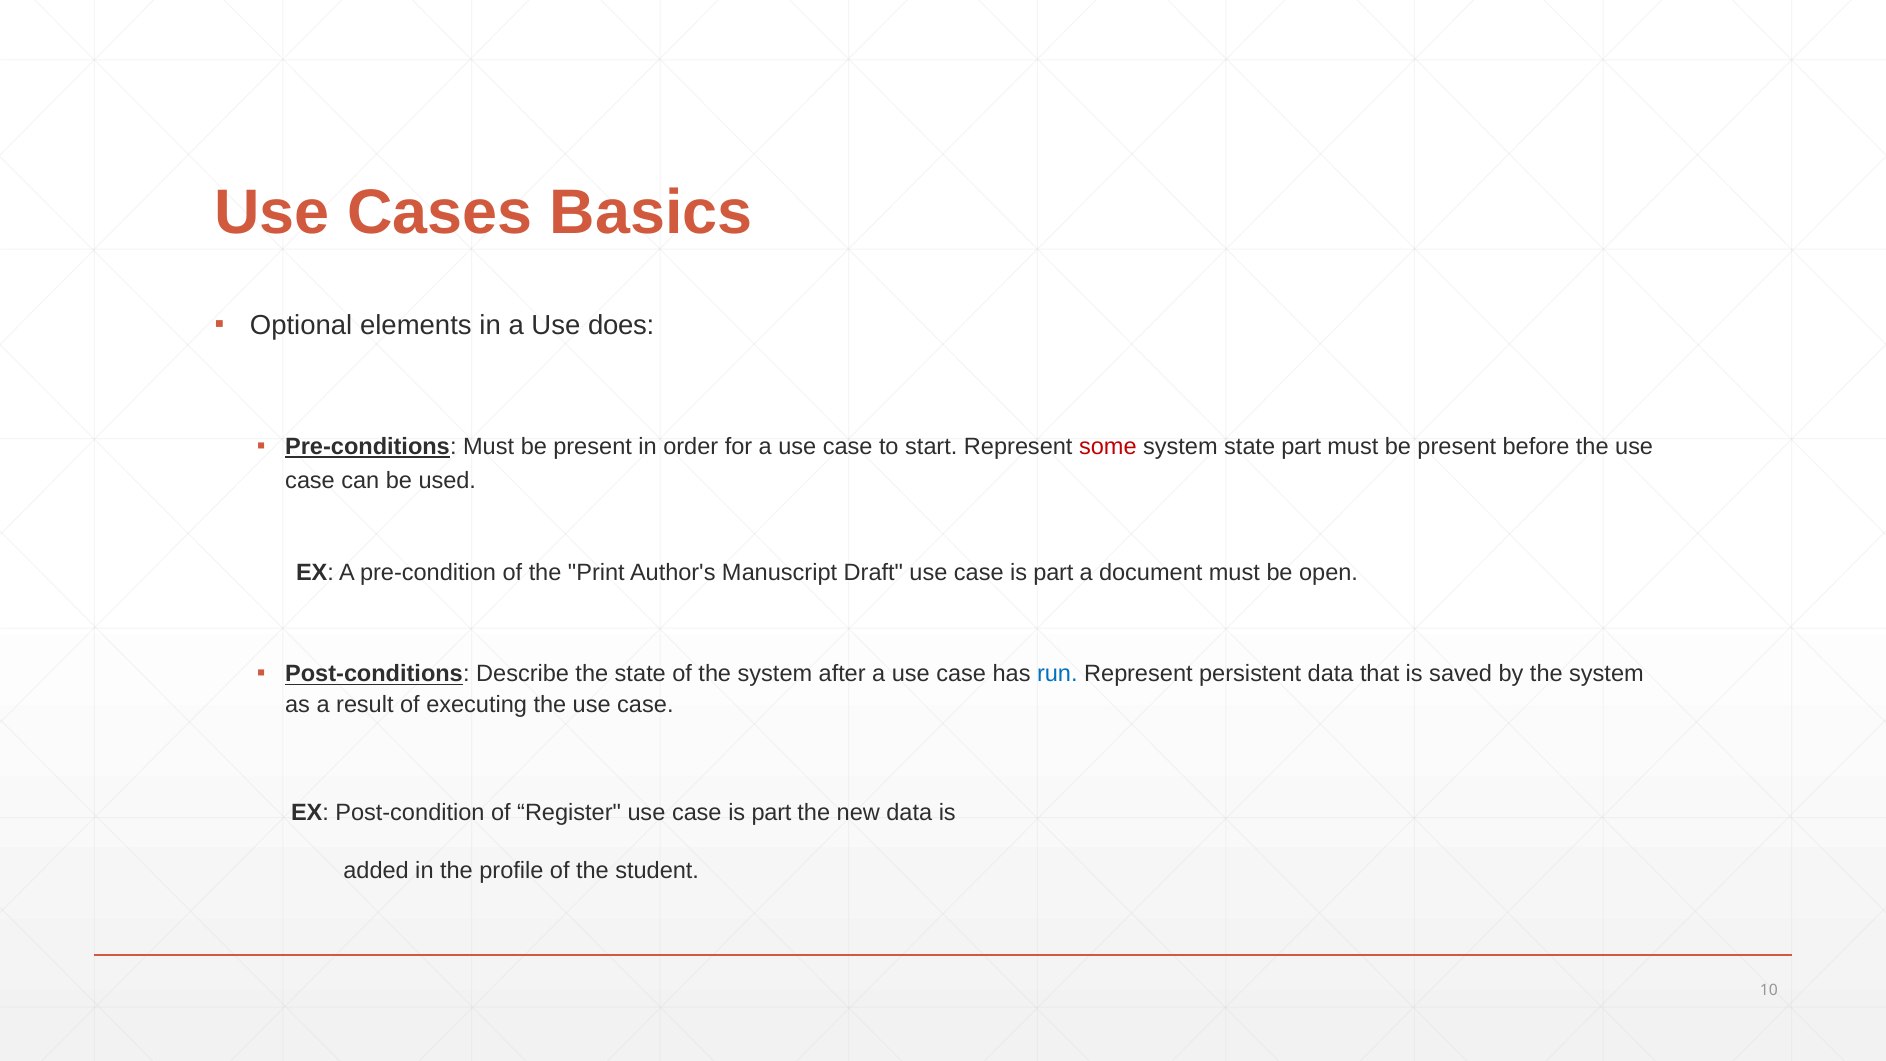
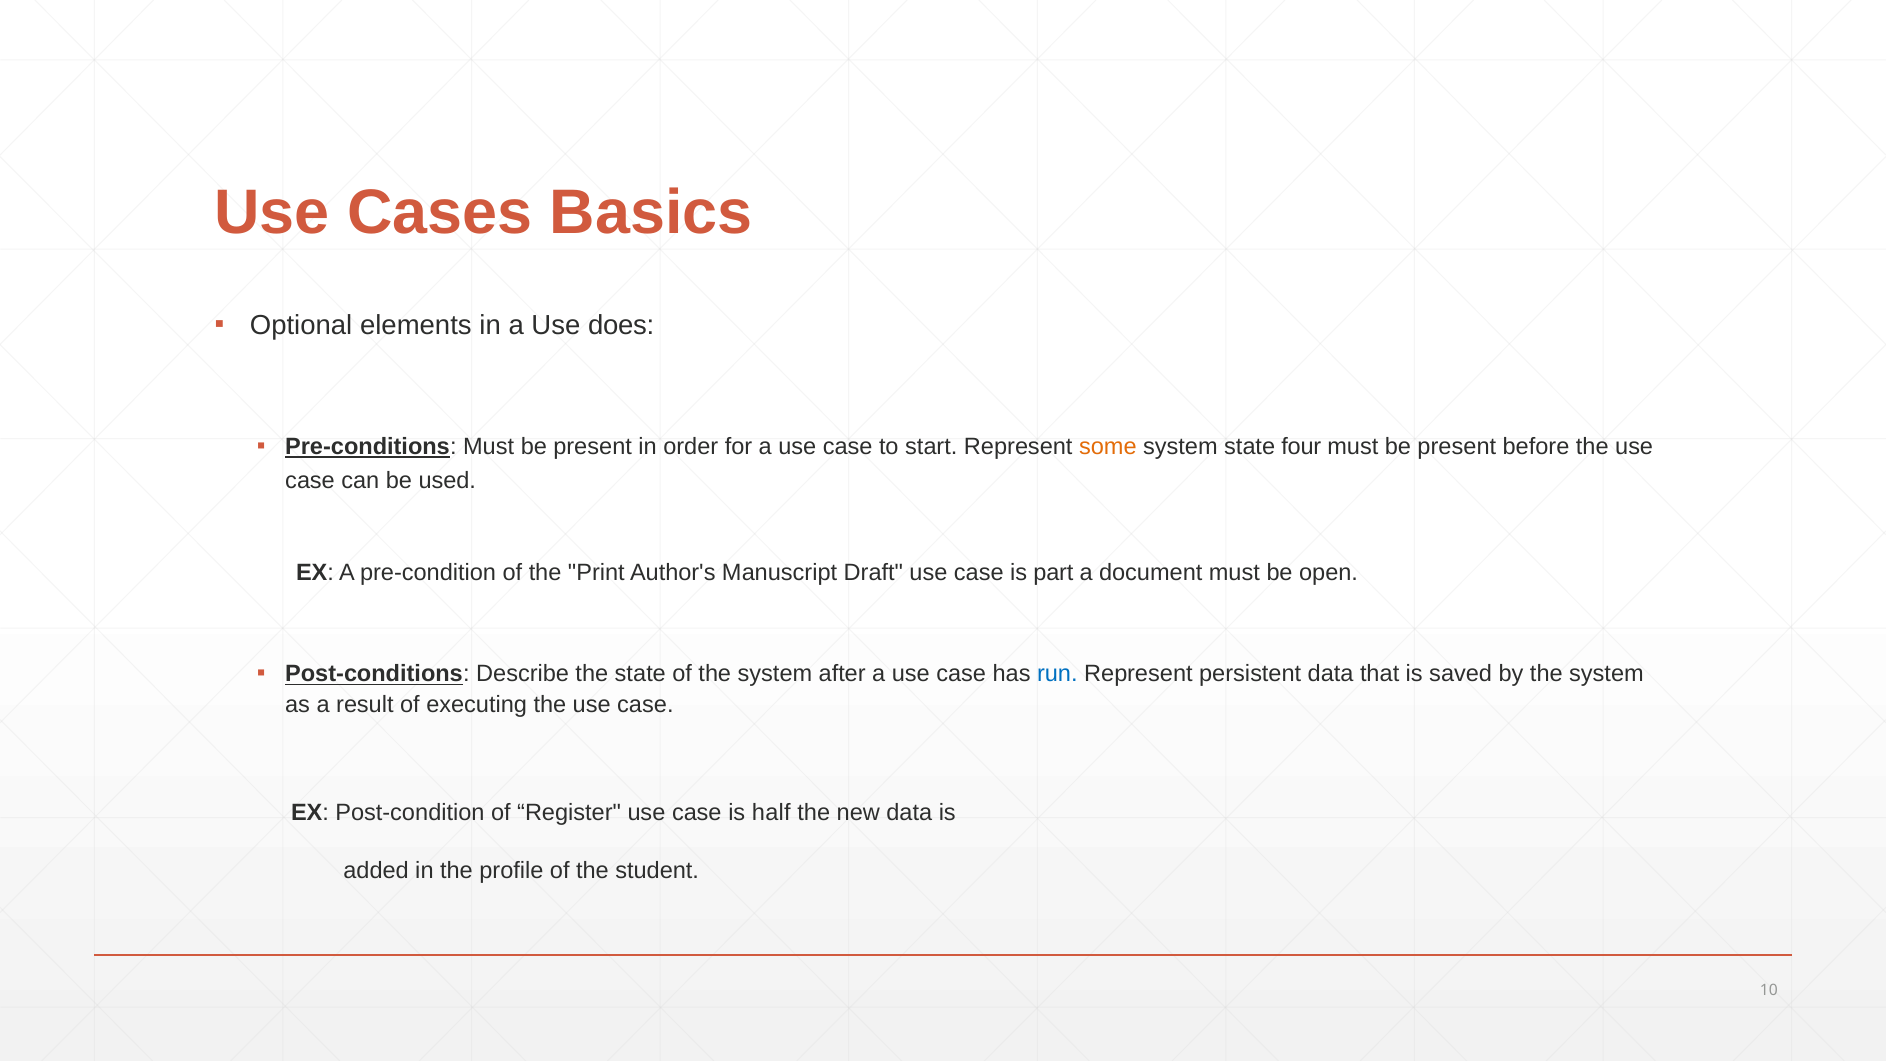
some colour: red -> orange (1108, 447)
state part: part -> four (1301, 447)
part: part -> half (771, 812)
